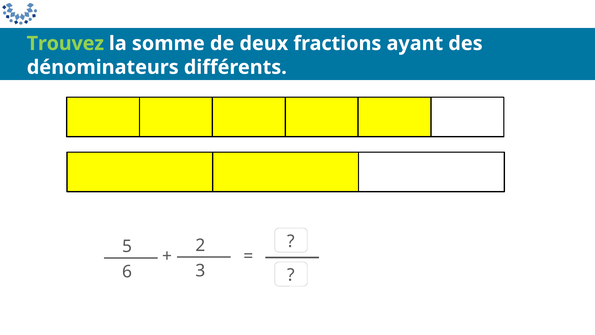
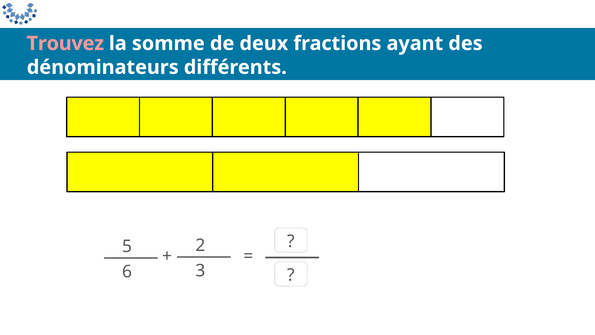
Trouvez colour: light green -> pink (65, 43)
